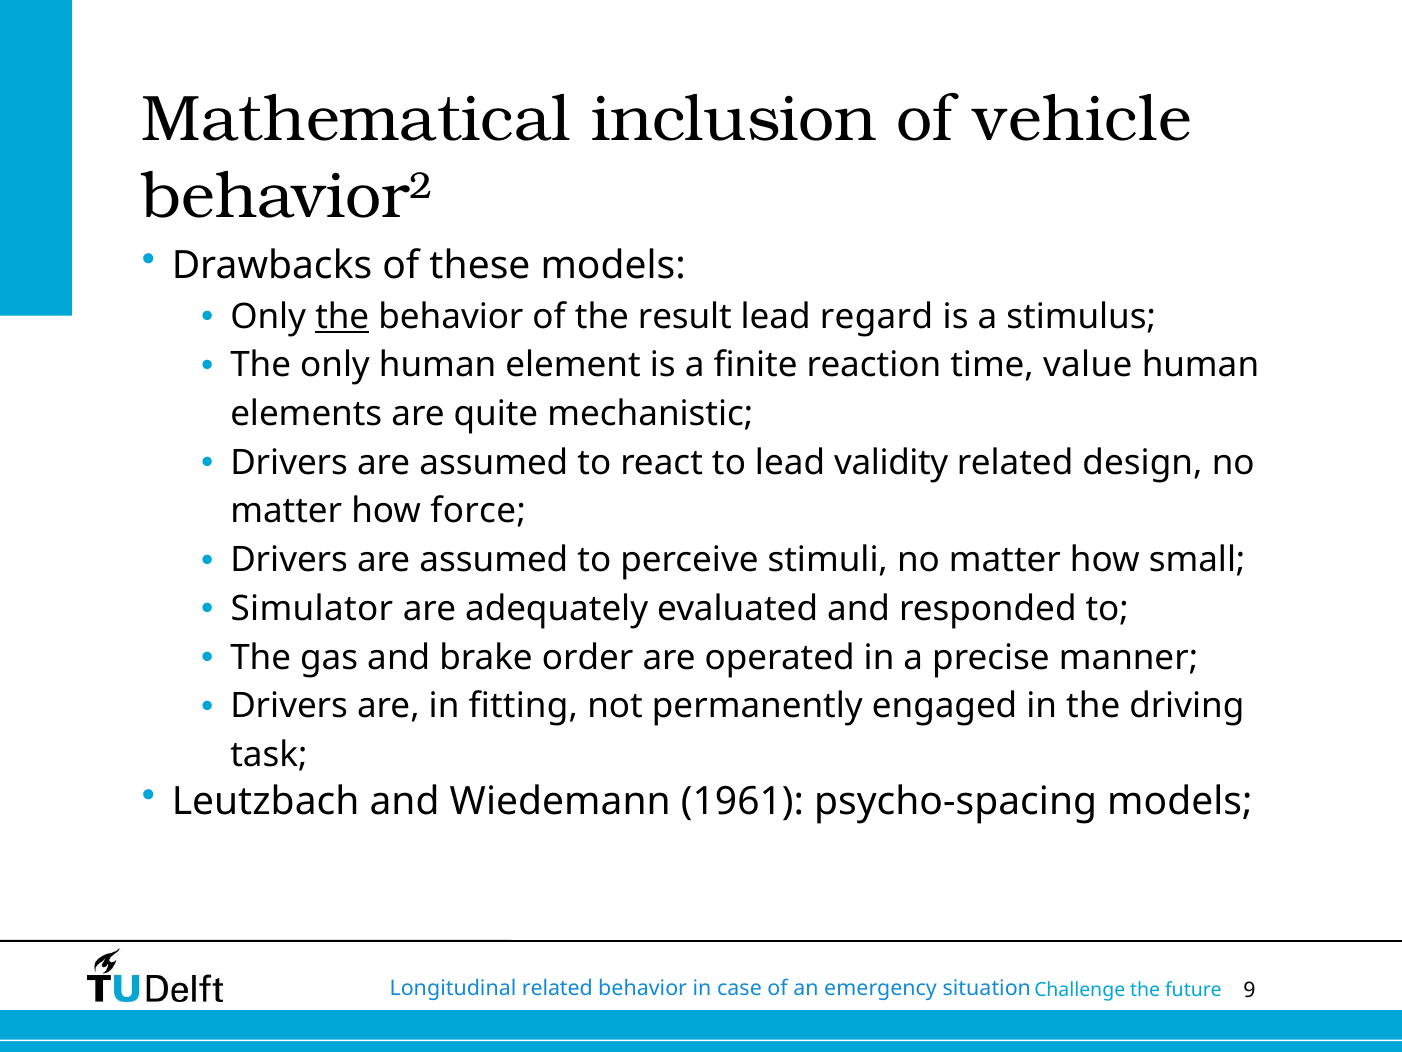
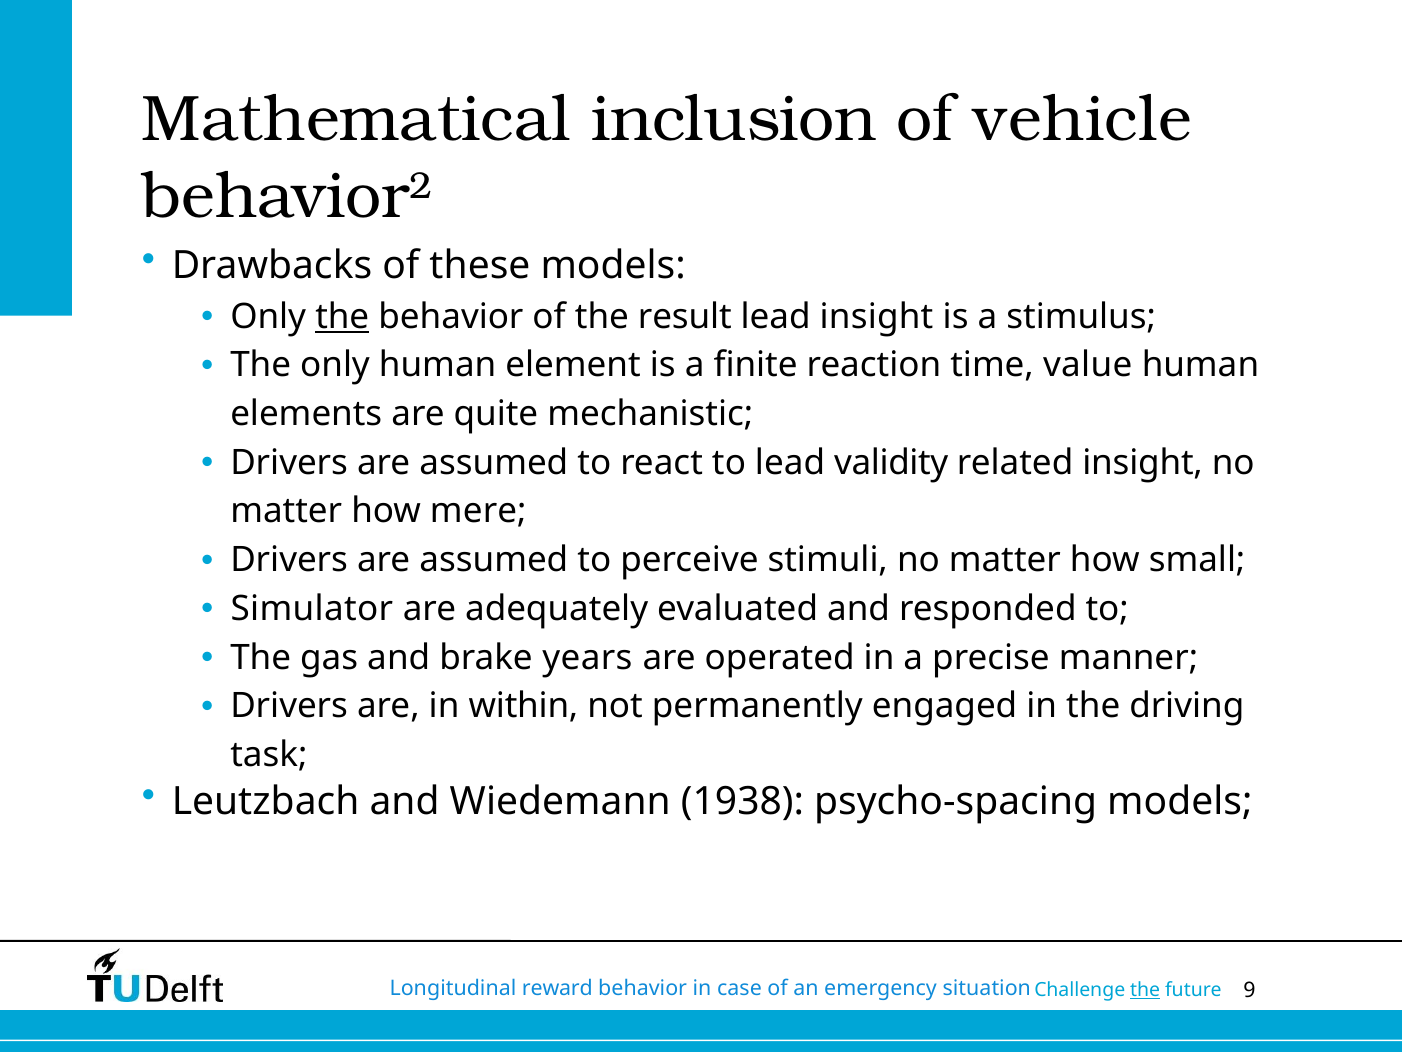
lead regard: regard -> insight (877, 316)
related design: design -> insight (1143, 462)
force: force -> mere (478, 511)
order: order -> years (587, 657)
fitting: fitting -> within (523, 706)
1961: 1961 -> 1938 (742, 801)
related: related -> reward (557, 988)
the underline: none -> present (1145, 990)
